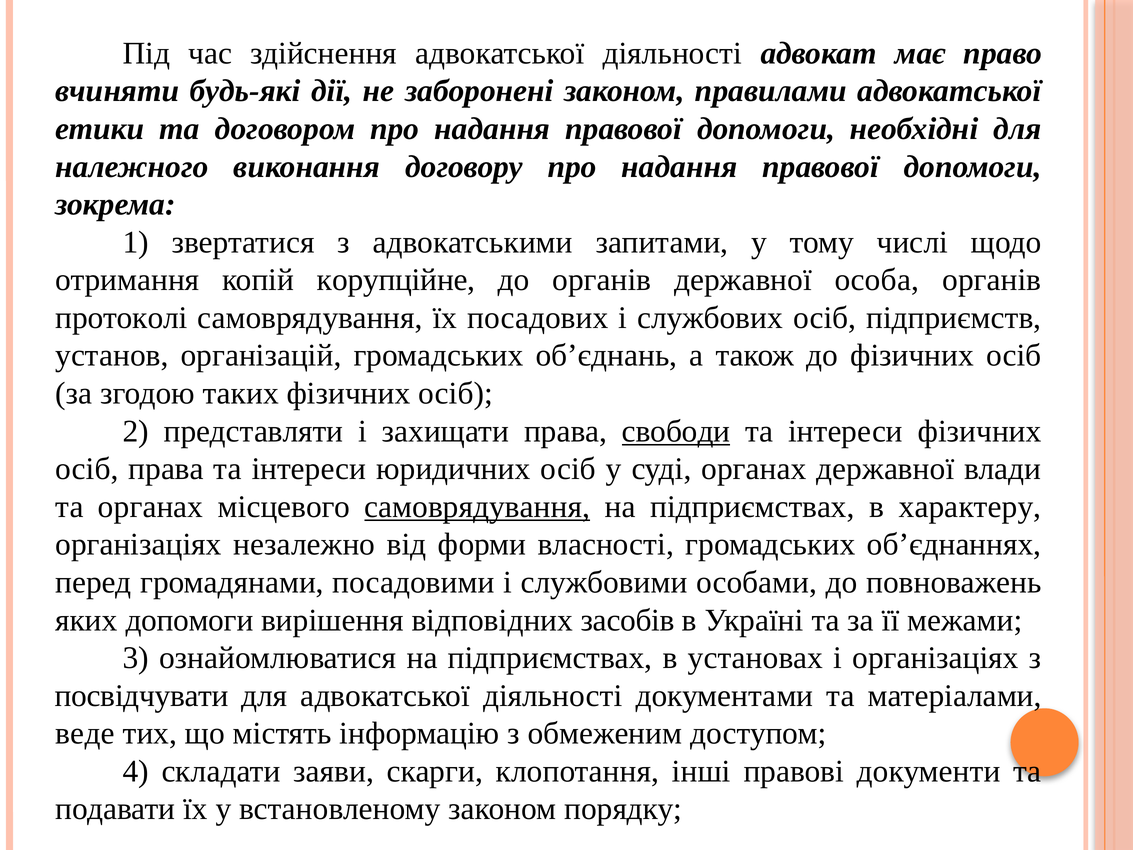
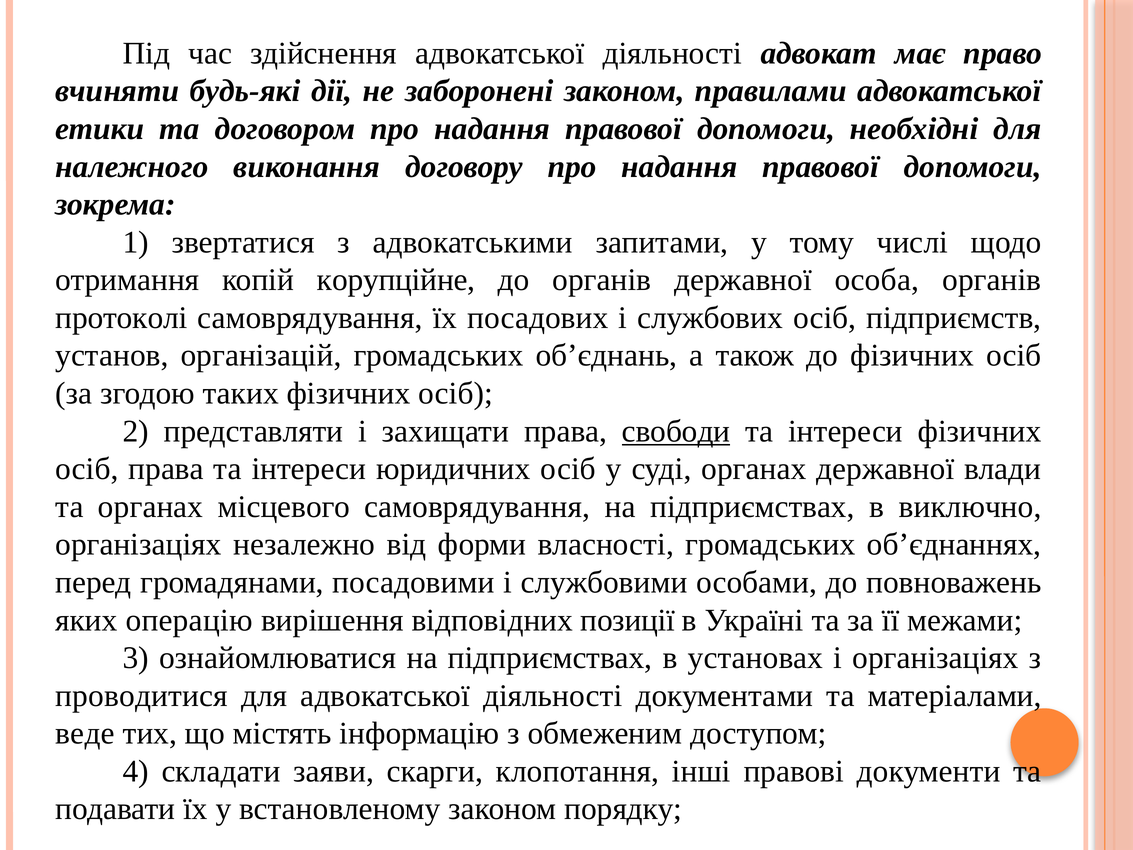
самоврядування underline: present -> none (477, 507)
характеру: характеру -> виключно (970, 507)
яких допомоги: допомоги -> операцію (189, 620)
засобів: засобів -> позиції (628, 620)
посвідчувати: посвідчувати -> проводитися (141, 696)
